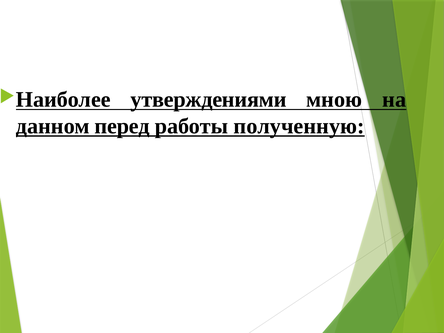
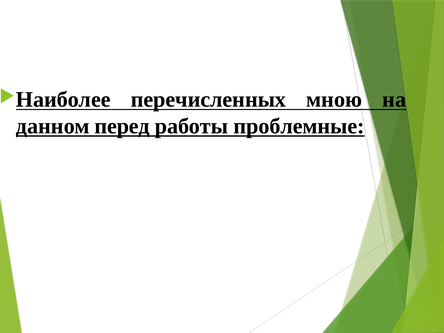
утверждениями: утверждениями -> перечисленных (208, 100)
полученную: полученную -> проблемные (299, 126)
